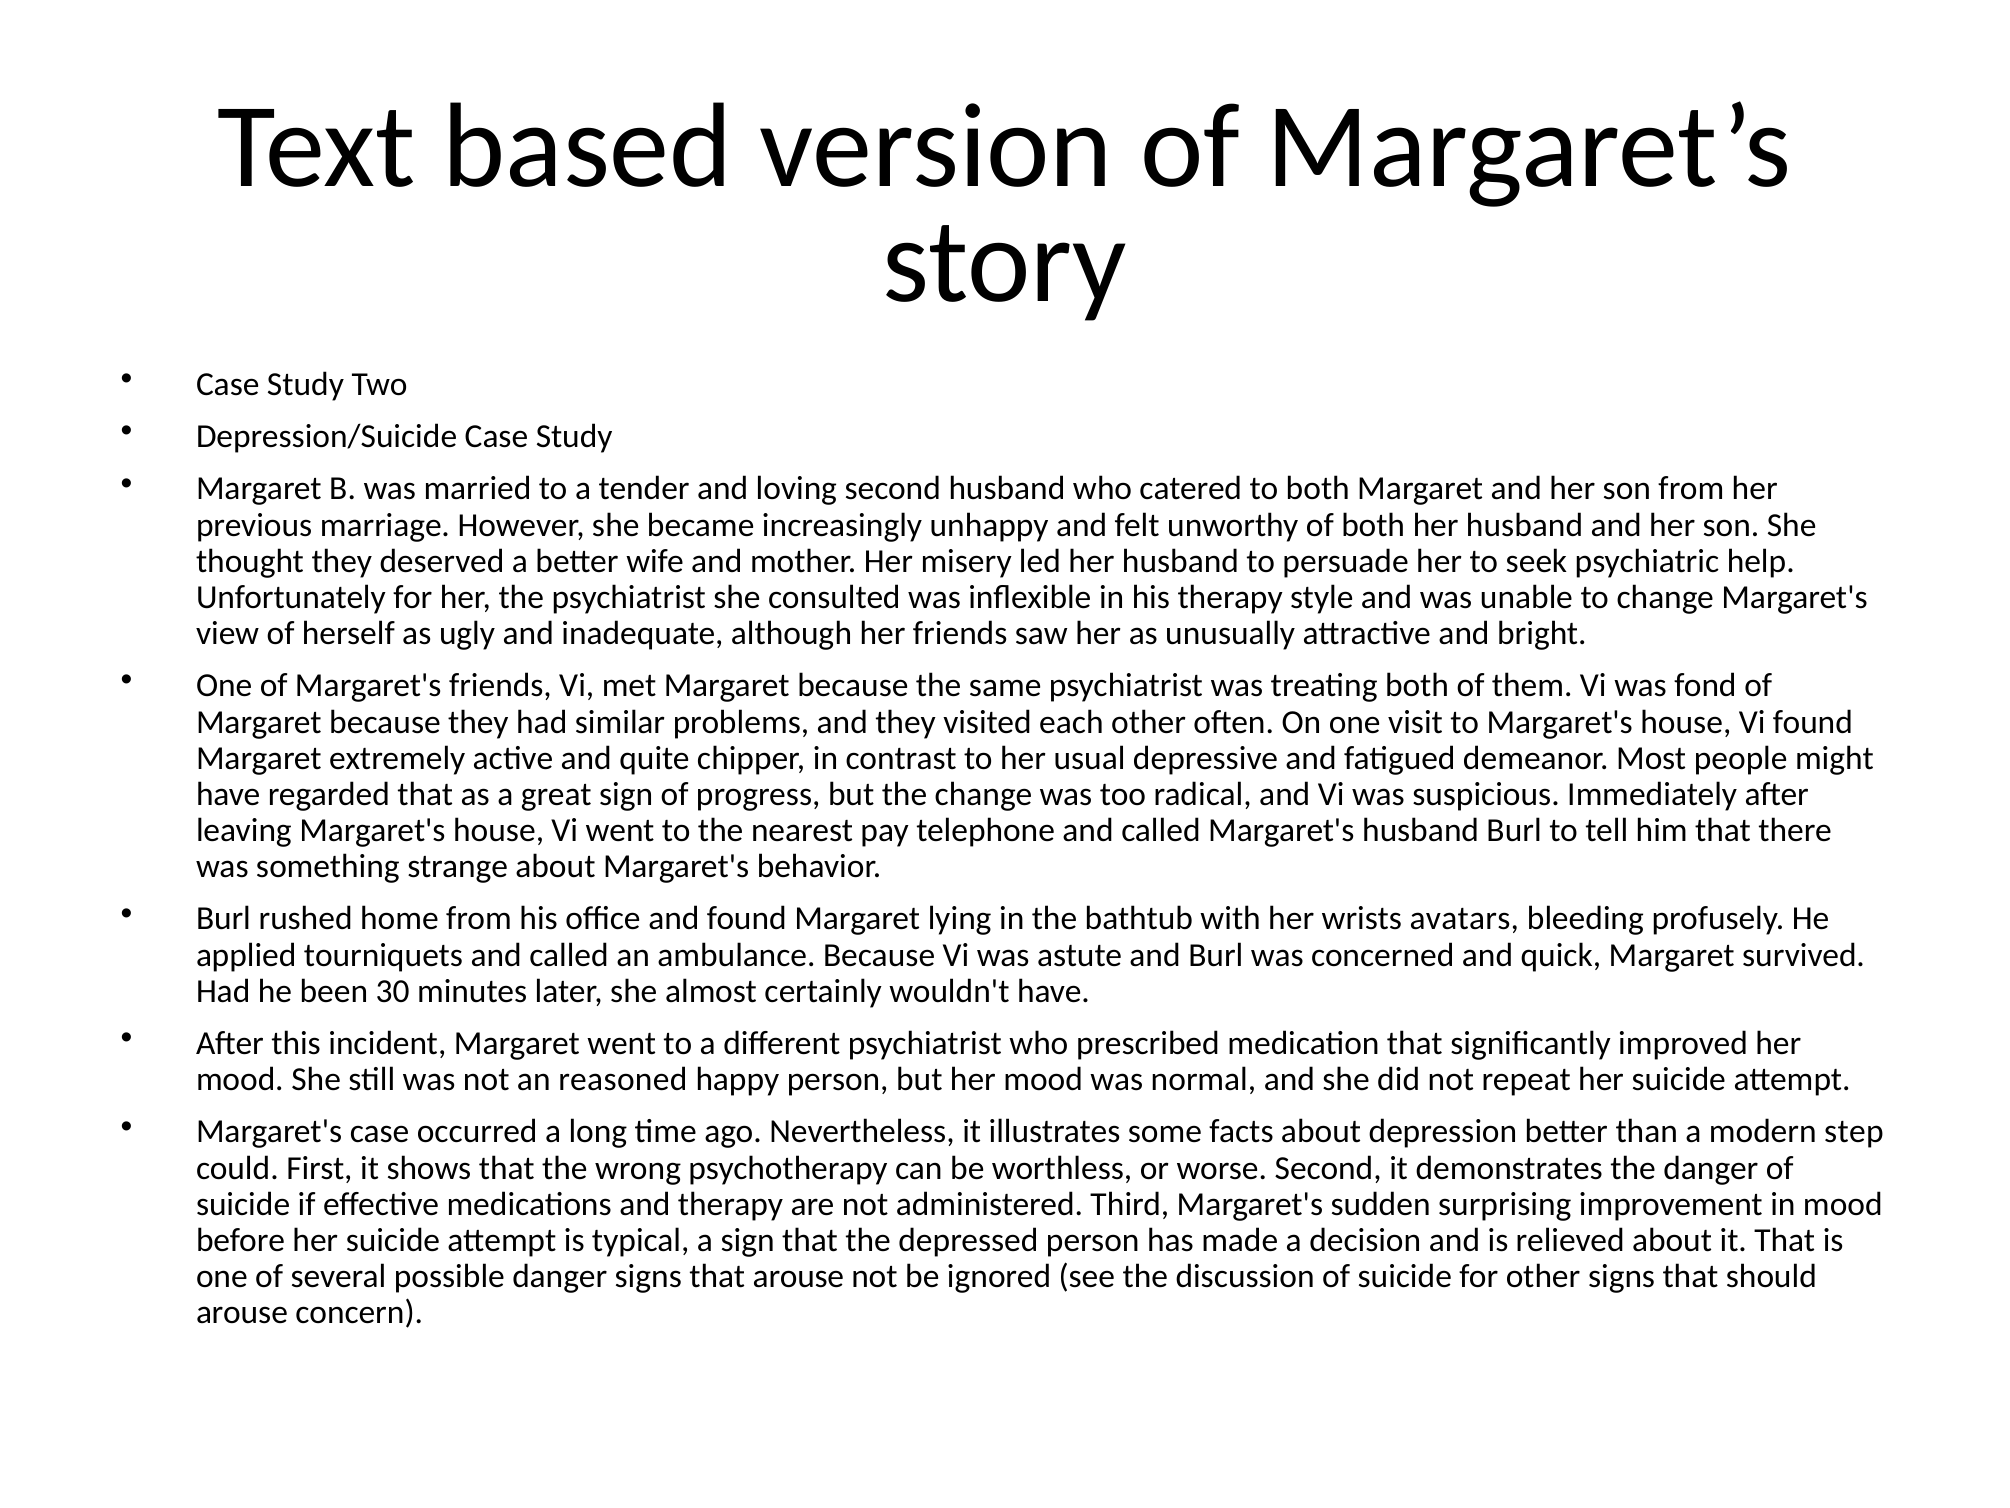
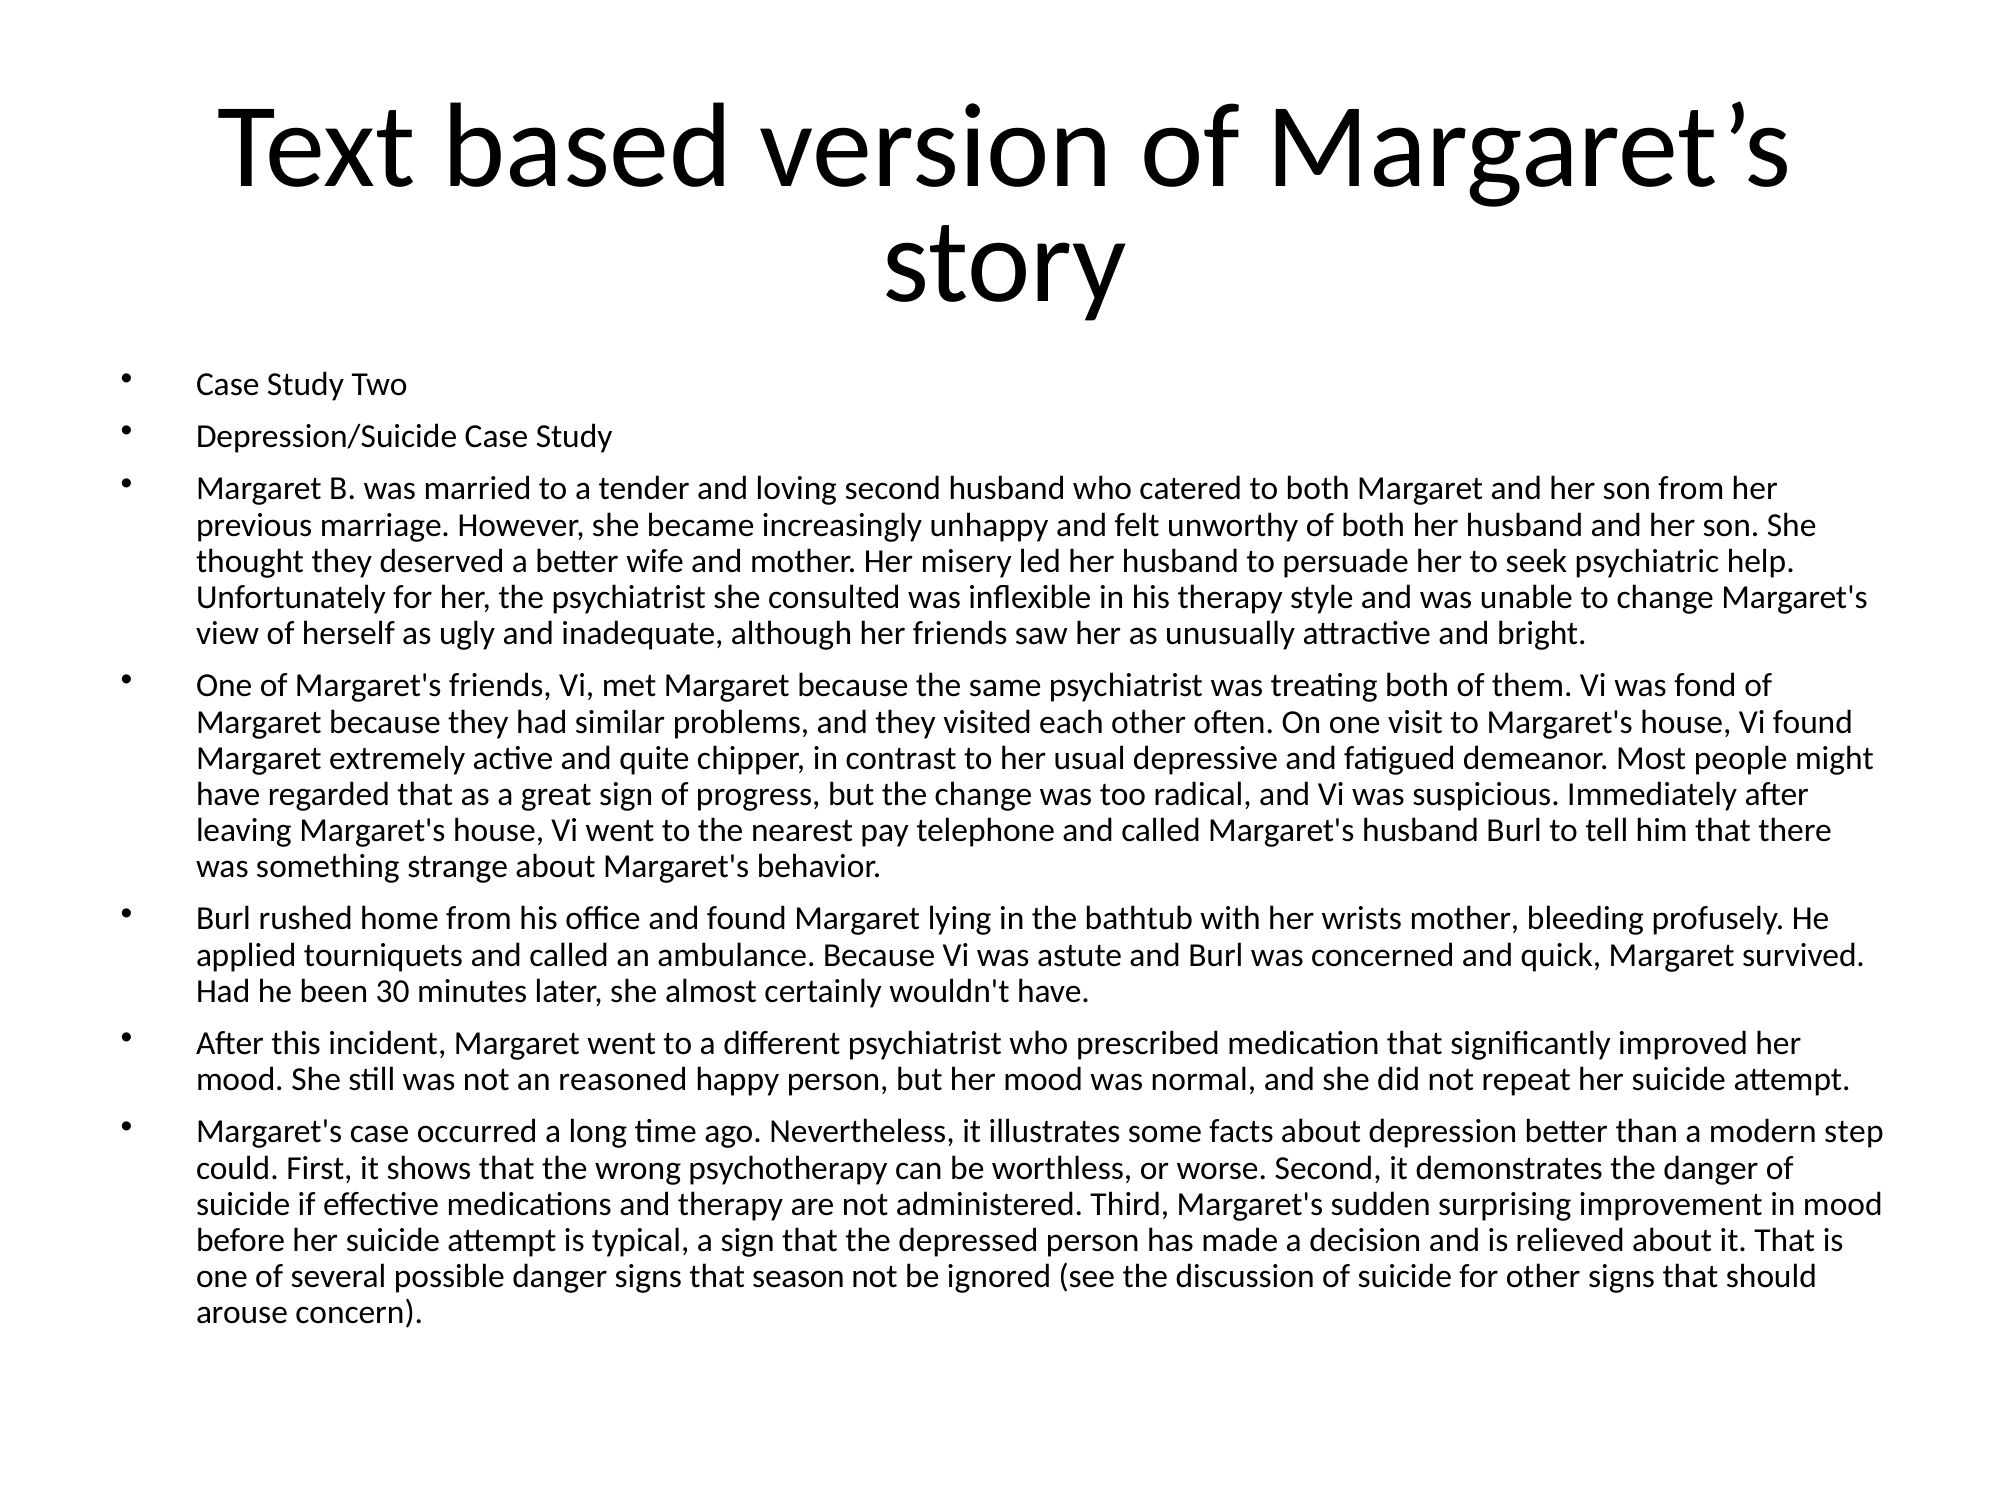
wrists avatars: avatars -> mother (1464, 919)
that arouse: arouse -> season (798, 1276)
